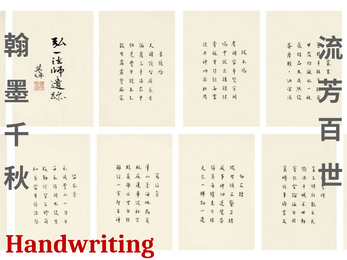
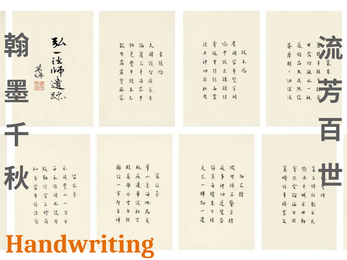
Handwriting colour: red -> orange (80, 244)
